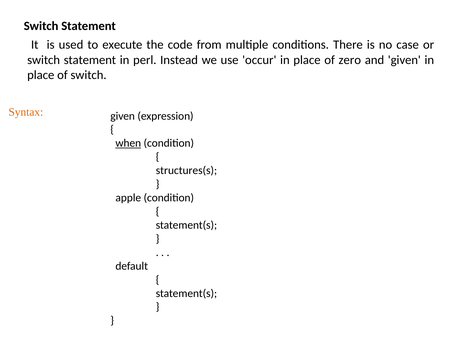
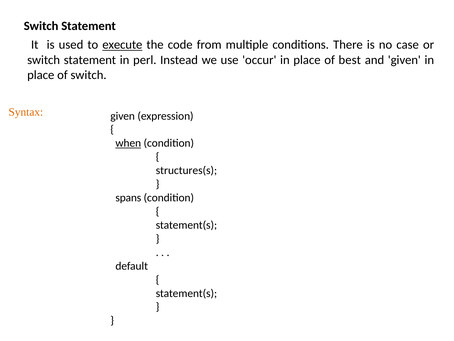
execute underline: none -> present (122, 45)
zero: zero -> best (350, 60)
apple: apple -> spans (128, 197)
